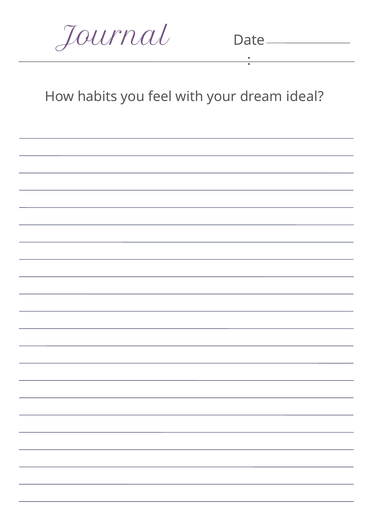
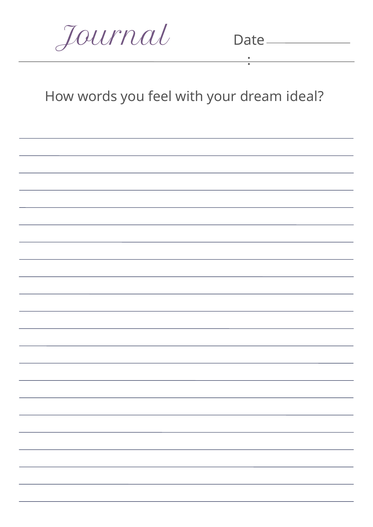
habits: habits -> words (97, 97)
